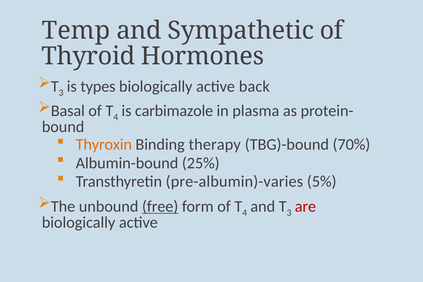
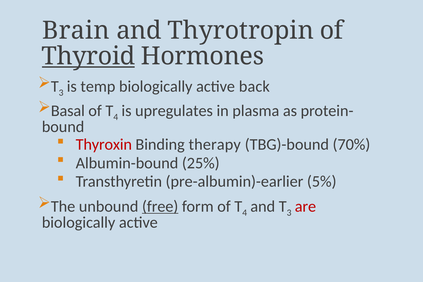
Temp: Temp -> Brain (76, 31)
Sympathetic: Sympathetic -> Thyrotropin (241, 31)
Thyroid underline: none -> present (88, 56)
types: types -> temp (98, 87)
carbimazole: carbimazole -> upregulates (174, 111)
Thyroxin colour: orange -> red (104, 144)
pre-albumin)-varies: pre-albumin)-varies -> pre-albumin)-earlier (234, 182)
